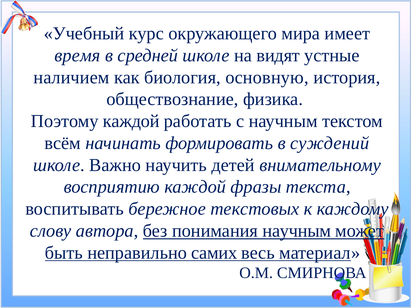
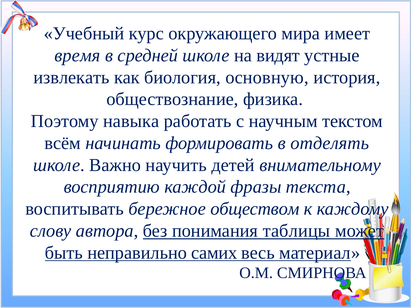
наличием: наличием -> извлекать (72, 77)
Поэтому каждой: каждой -> навыка (131, 121)
суждений: суждений -> отделять (330, 143)
текстовых: текстовых -> обществом (255, 209)
понимания научным: научным -> таблицы (297, 231)
